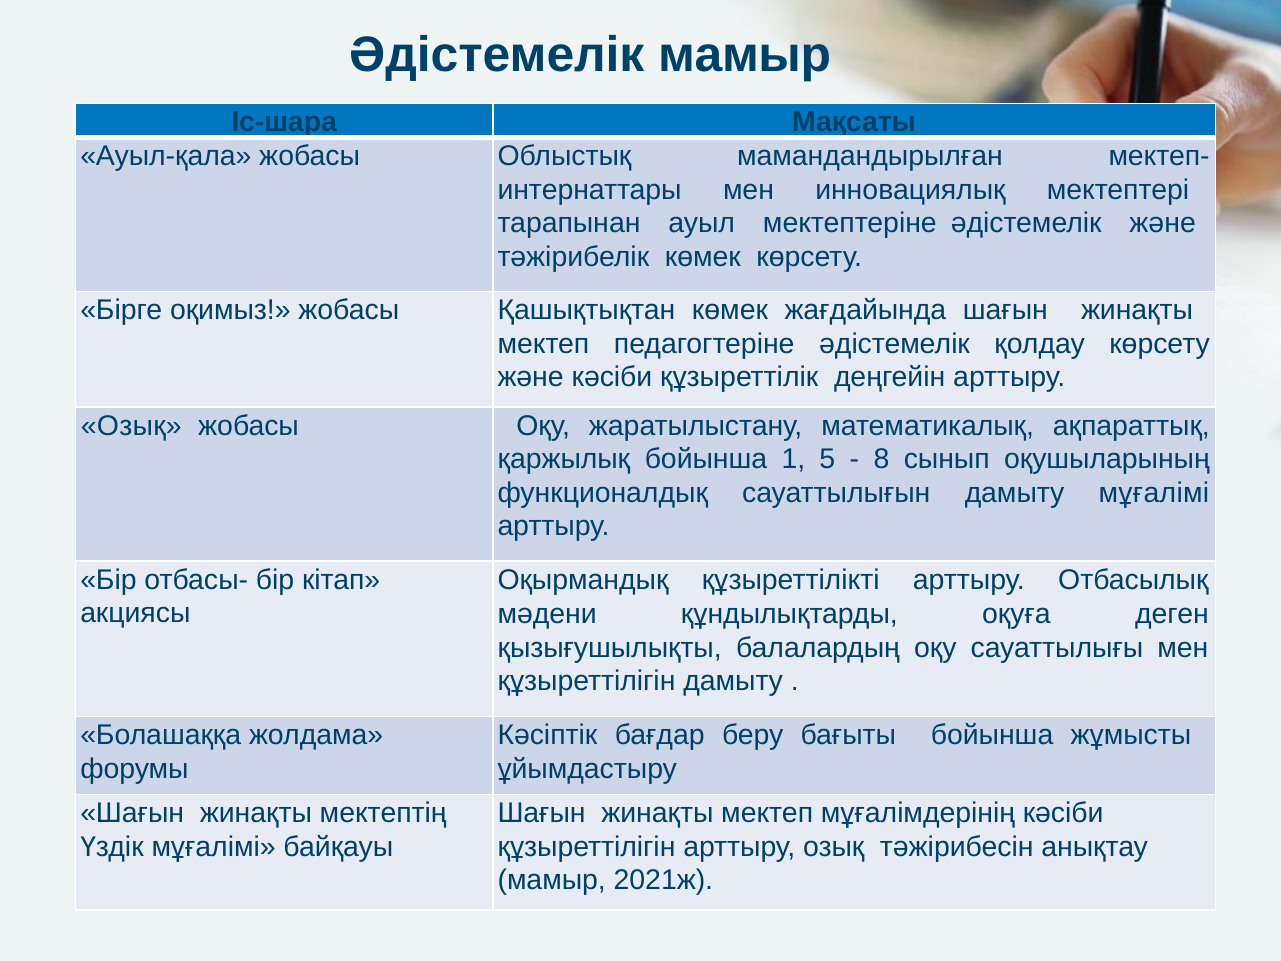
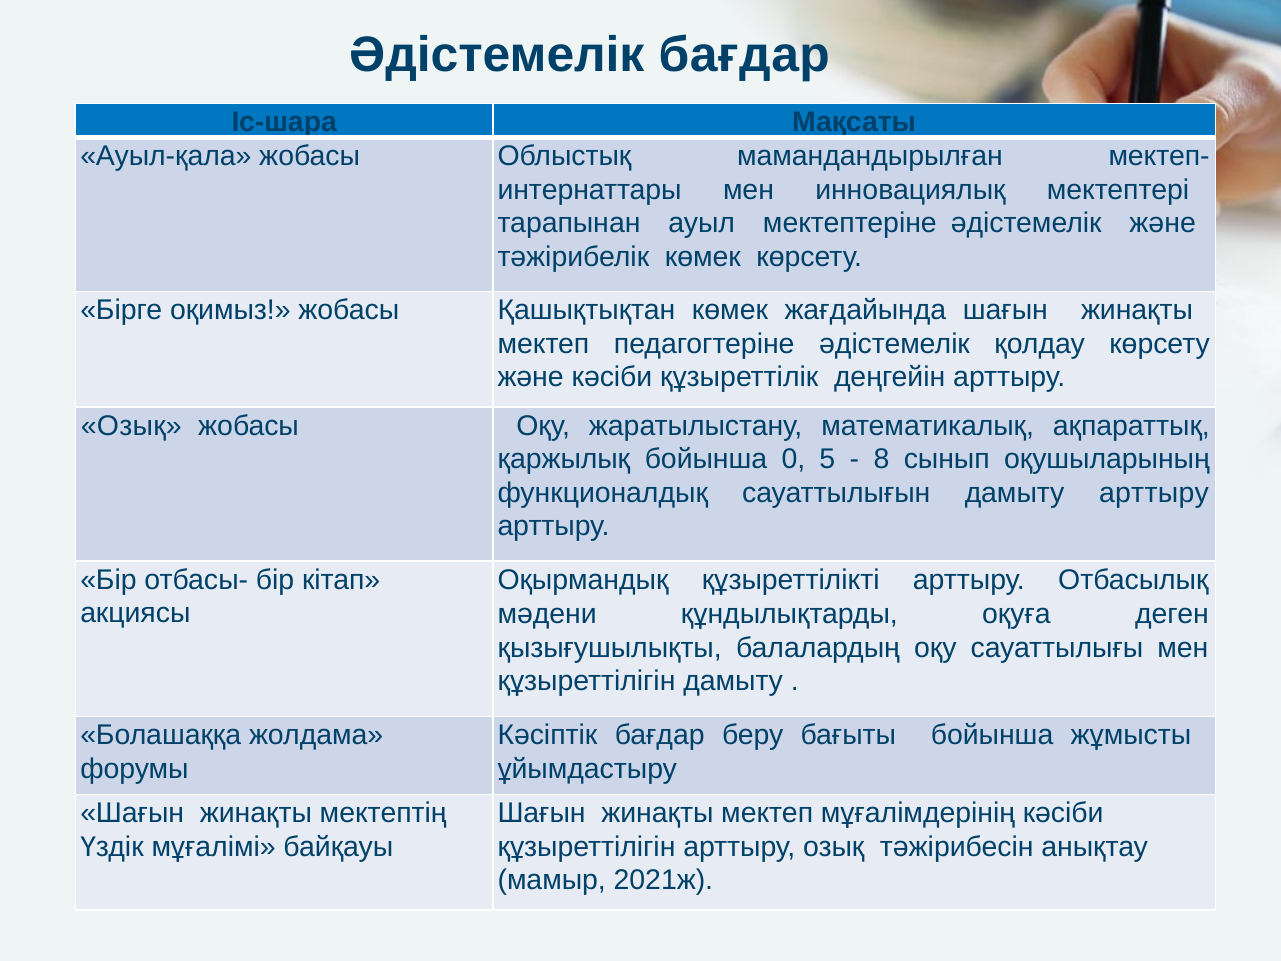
Әдістемелік мамыр: мамыр -> бағдар (744, 55)
1: 1 -> 0 (793, 459)
дамыту мұғалімі: мұғалімі -> арттыру (1154, 493)
